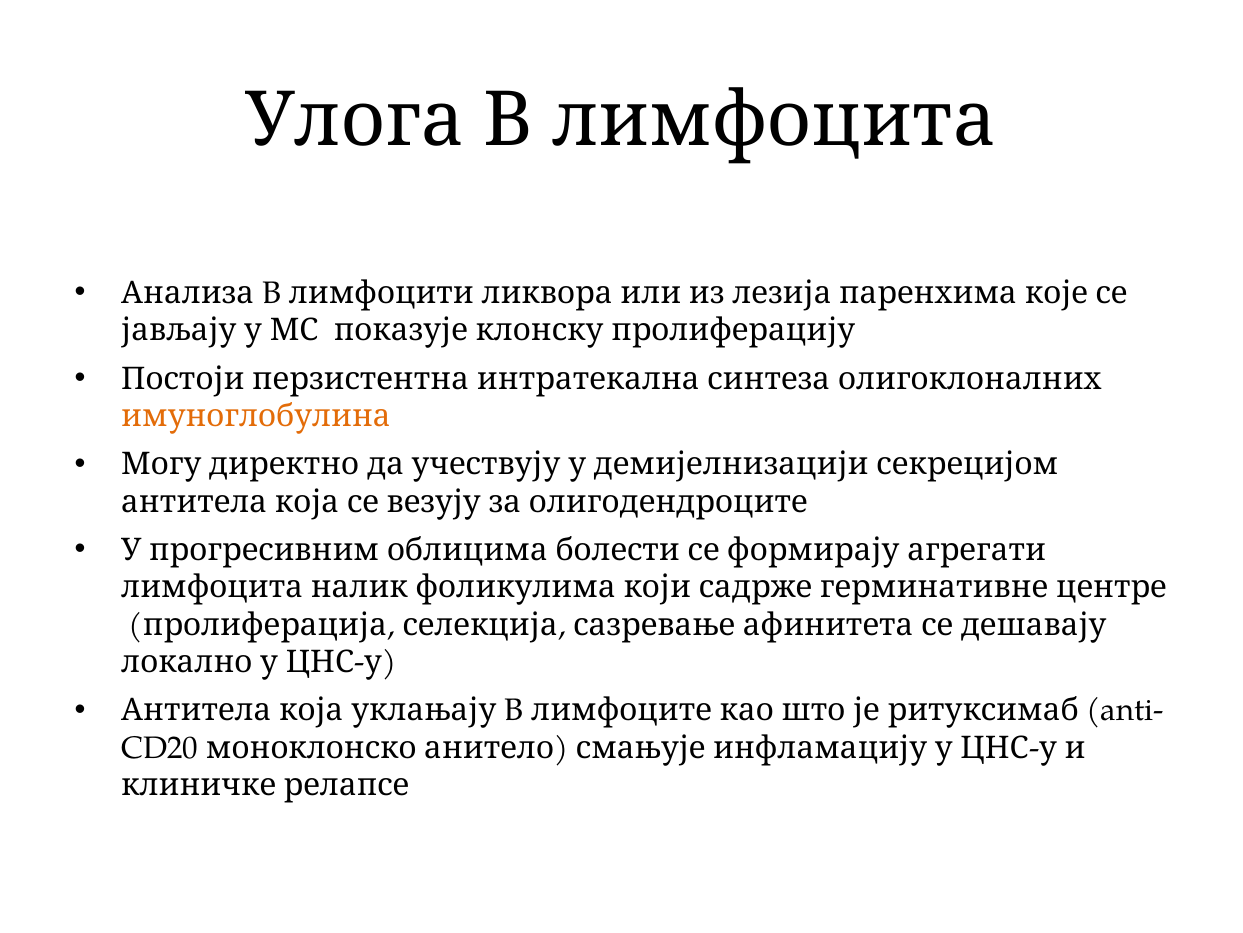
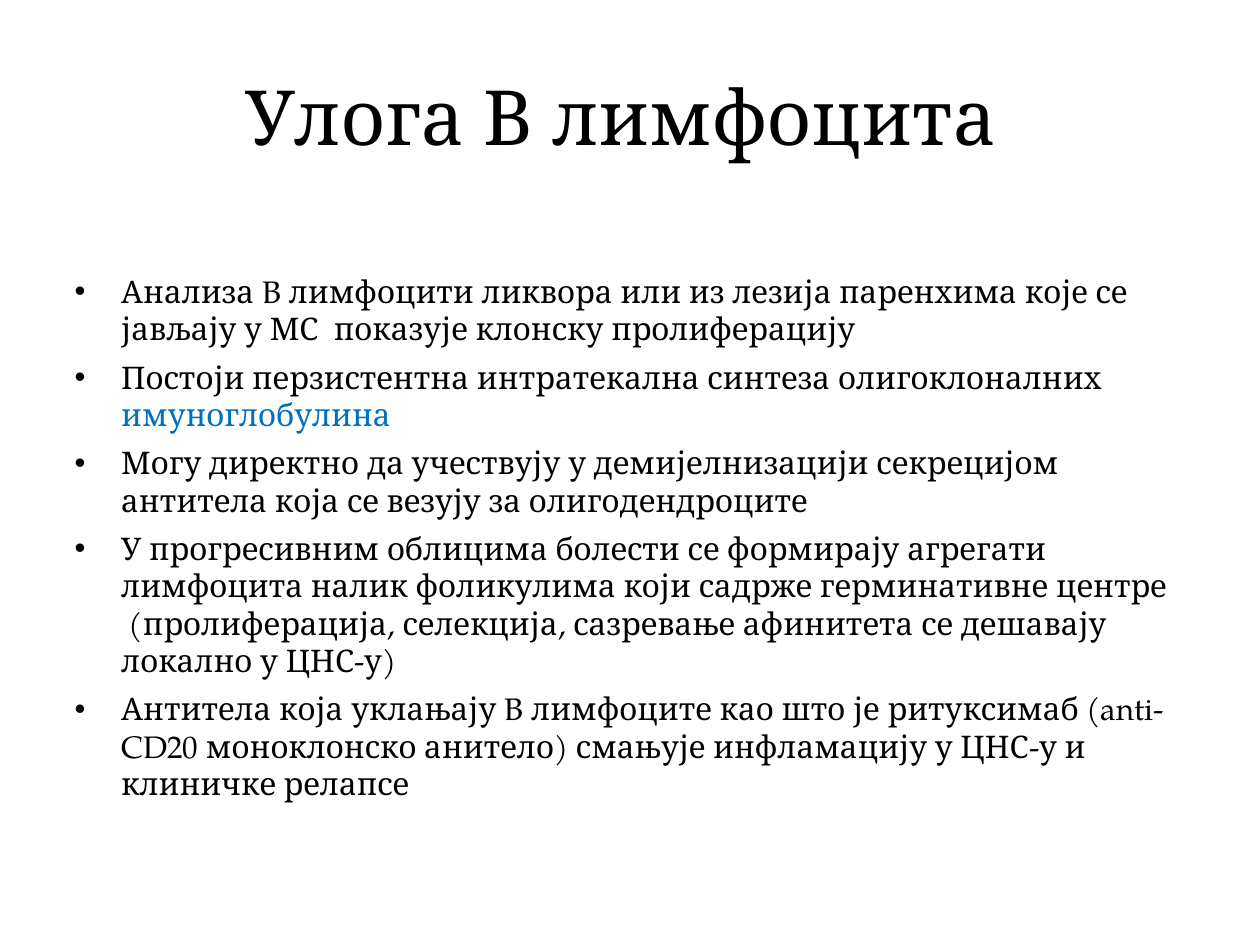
имуноглобулина colour: orange -> blue (256, 416)
